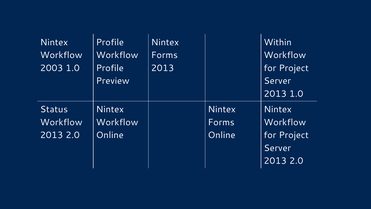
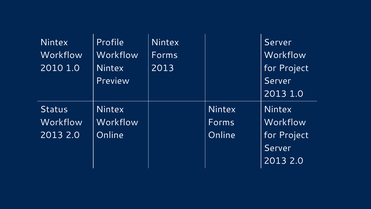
Within: Within -> Server (278, 42)
2003: 2003 -> 2010 (52, 68)
Profile: Profile -> Nintex (110, 68)
